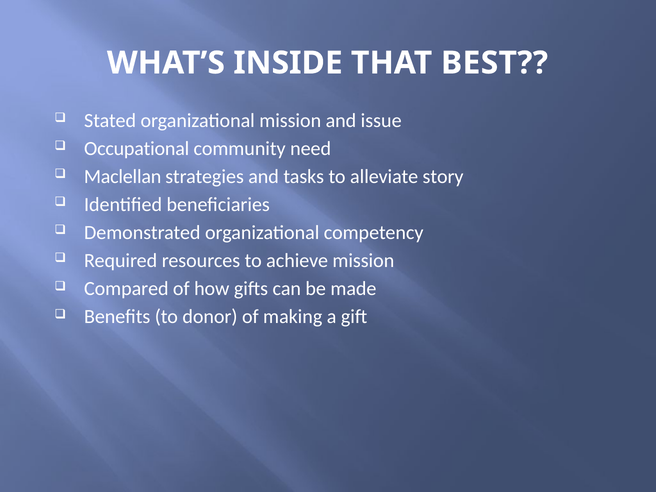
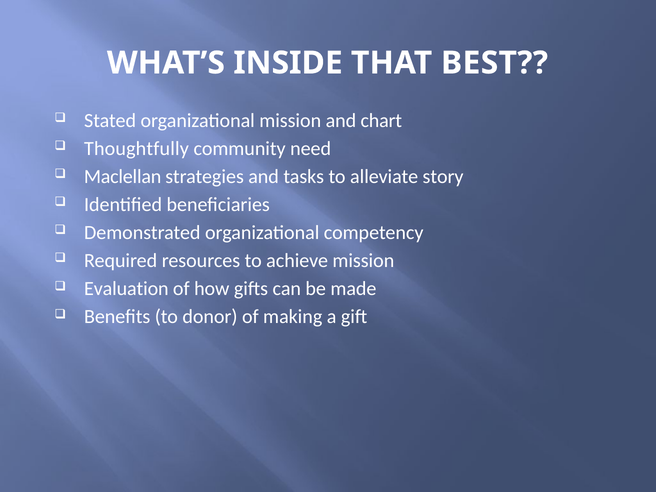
issue: issue -> chart (381, 121)
Occupational: Occupational -> Thoughtfully (136, 149)
Compared: Compared -> Evaluation (126, 289)
